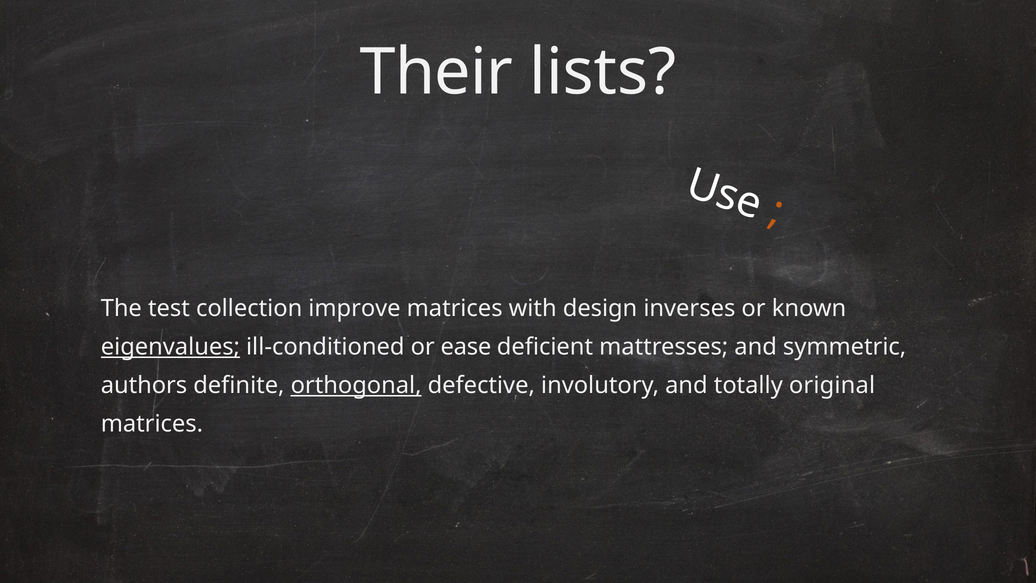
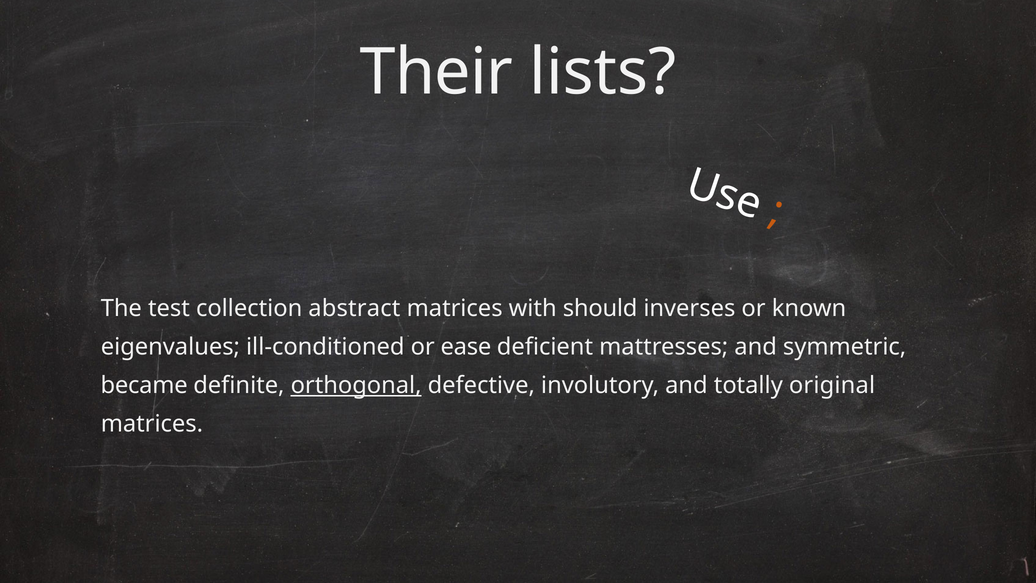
improve: improve -> abstract (354, 309)
design: design -> should (600, 309)
eigenvalues underline: present -> none (170, 347)
authors: authors -> became (144, 385)
